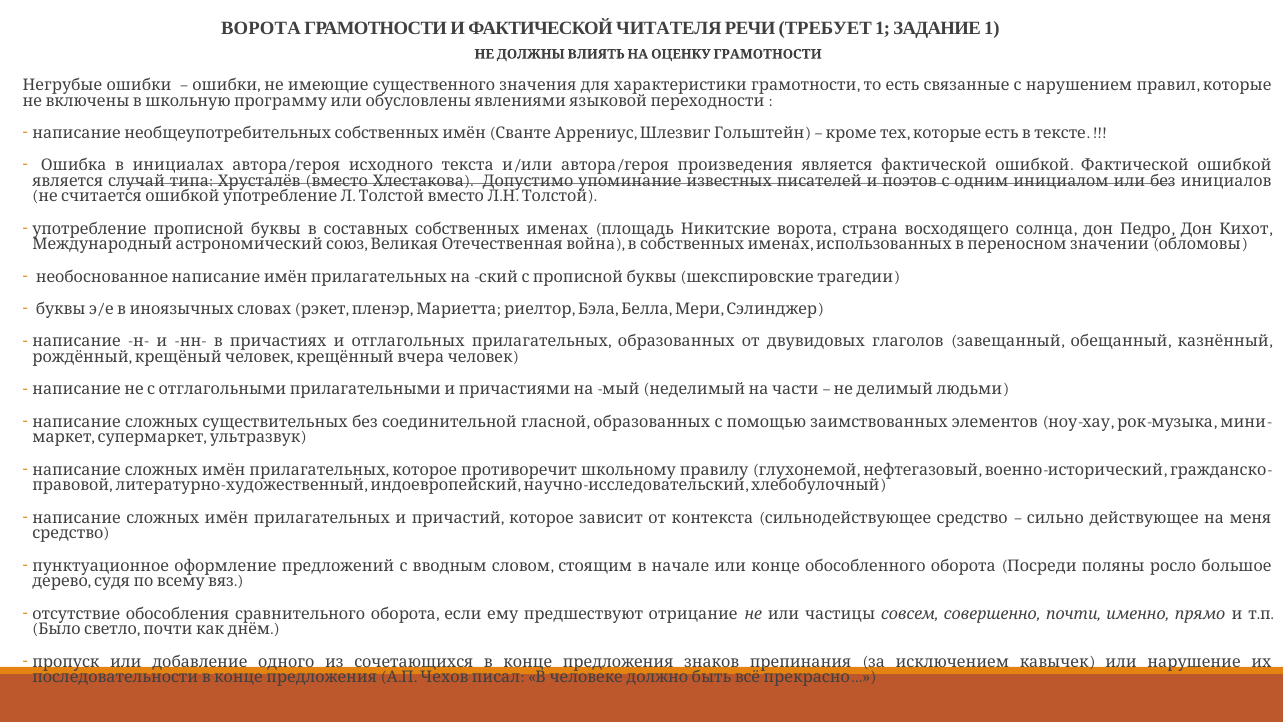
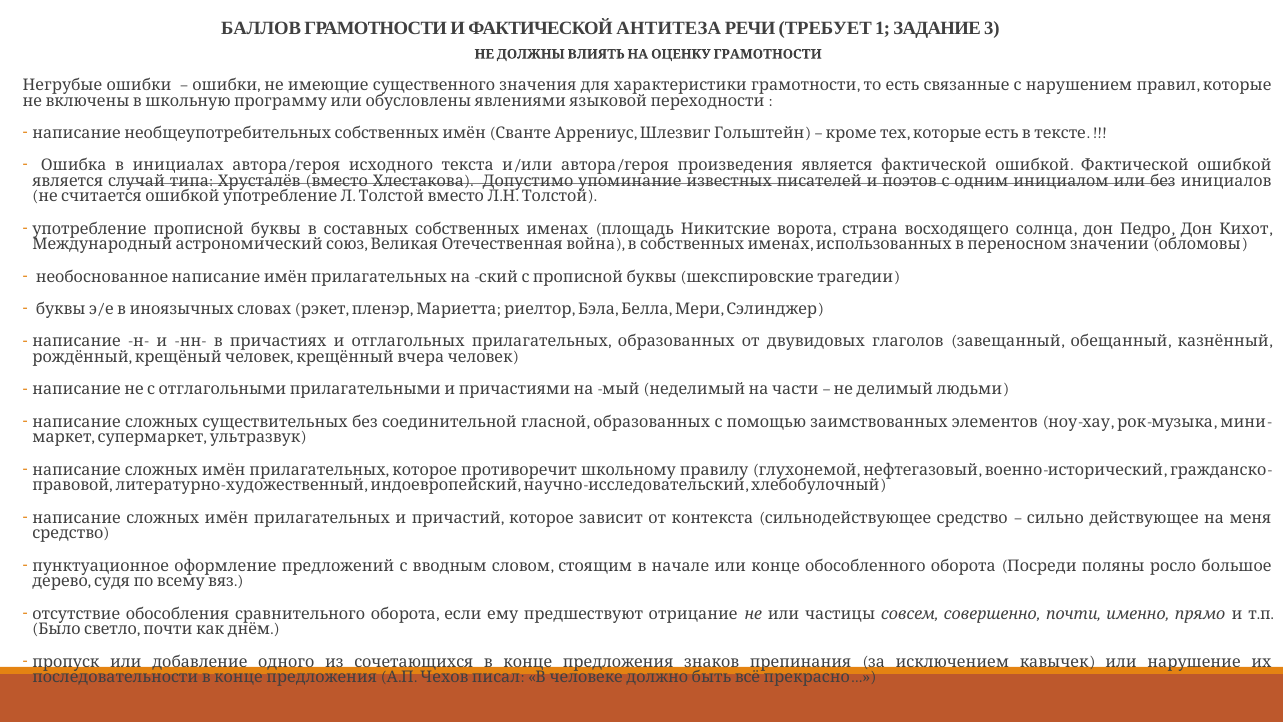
ВОРОТА: ВОРОТА -> БАЛЛОВ (261, 29)
ЧИТАТЕЛЯ: ЧИТАТЕЛЯ -> АНТИТЕЗА (669, 29)
ЗАДАНИЕ 1: 1 -> 3 (992, 29)
